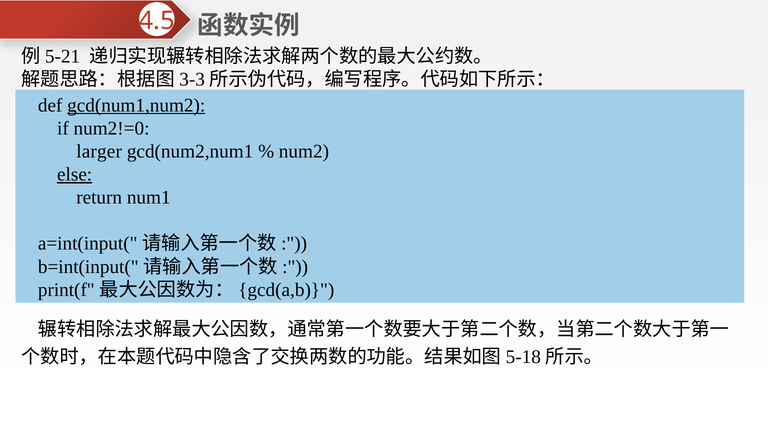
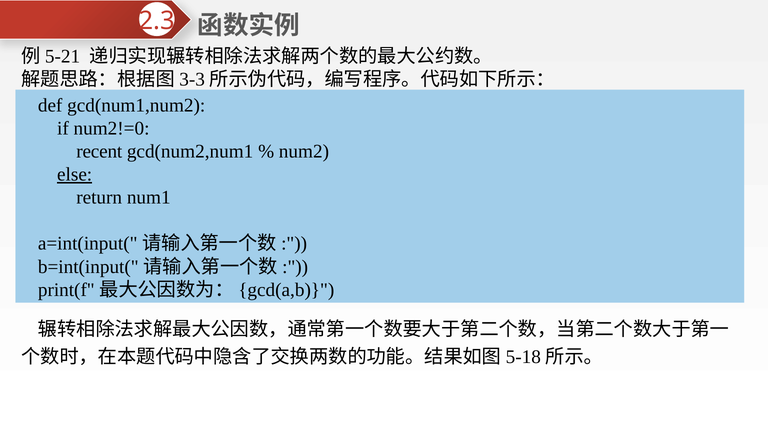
4.5: 4.5 -> 2.3 (157, 21)
gcd(num1,num2 underline: present -> none (136, 105)
larger: larger -> recent (99, 151)
